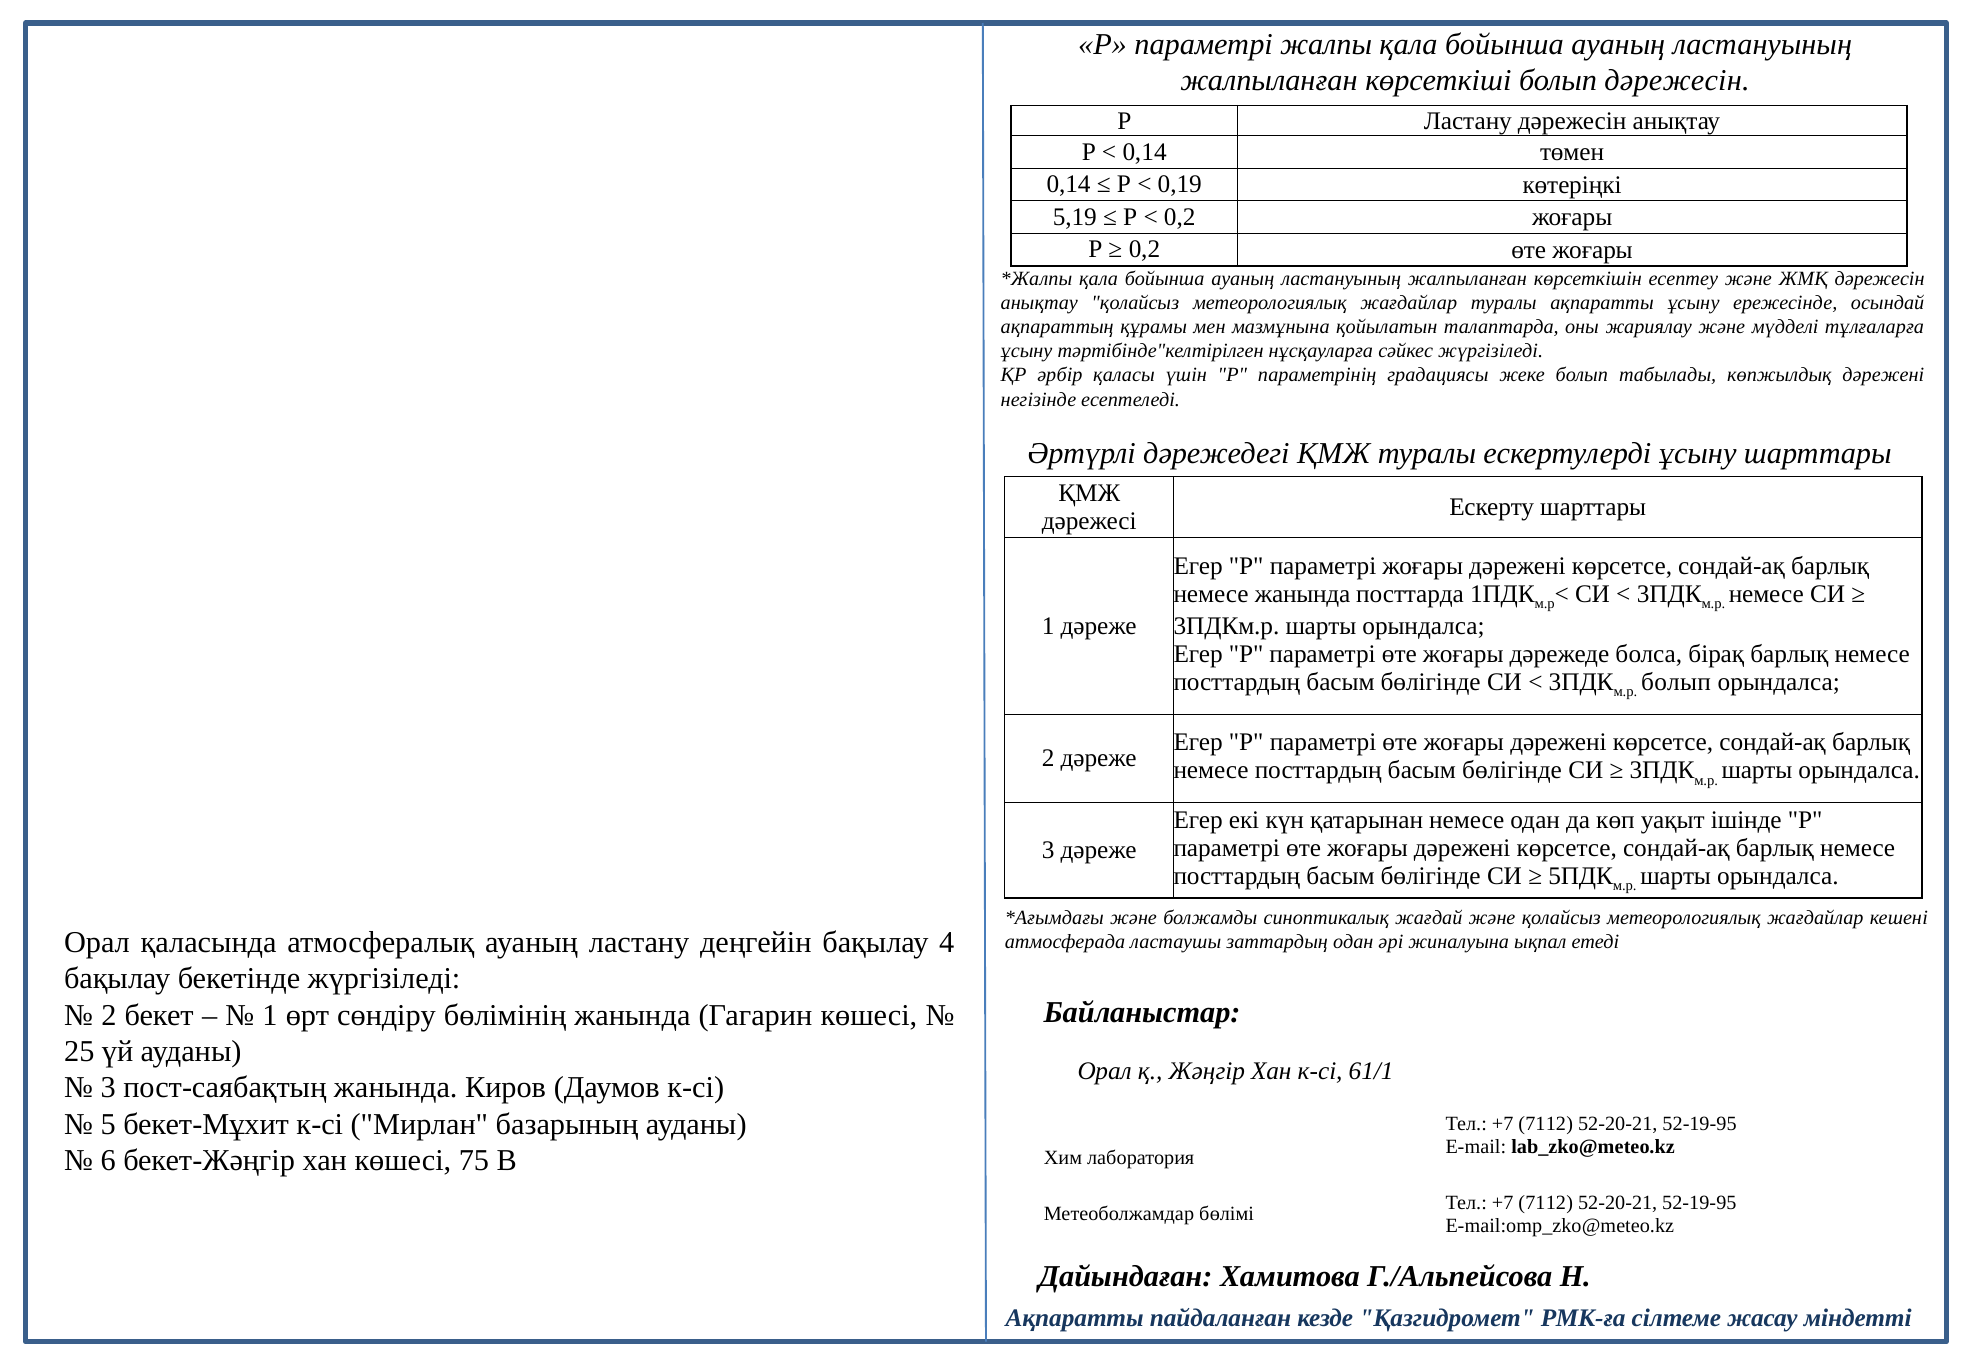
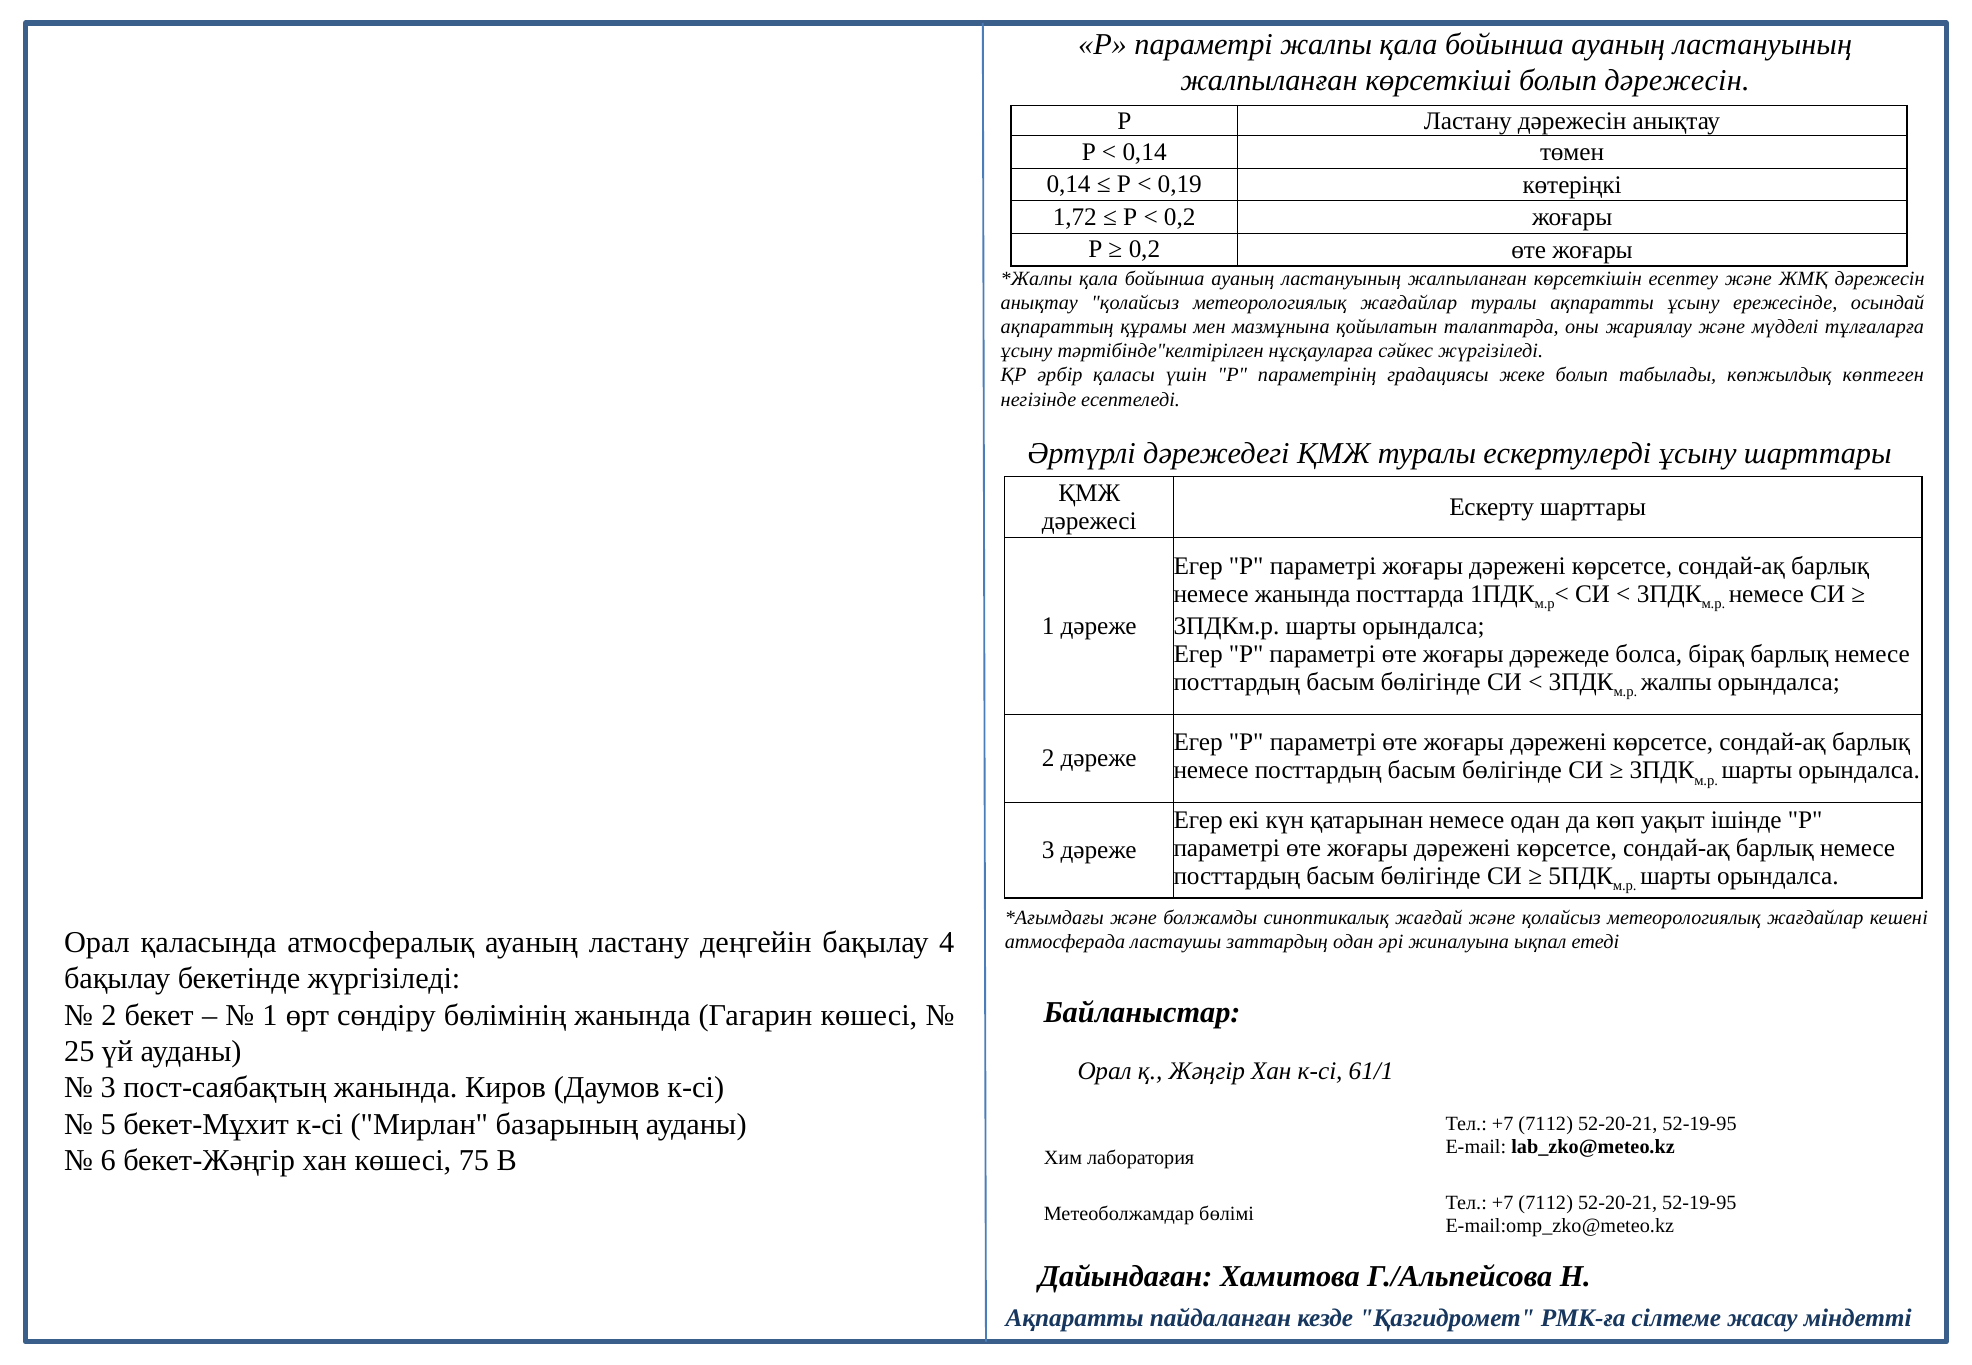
5,19: 5,19 -> 1,72 (1075, 217)
көпжылдық дәрежені: дәрежені -> көптеген (1883, 375)
болып: болып -> жалпы (1676, 682)
